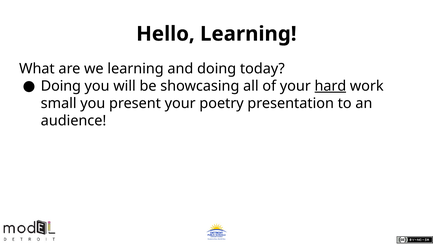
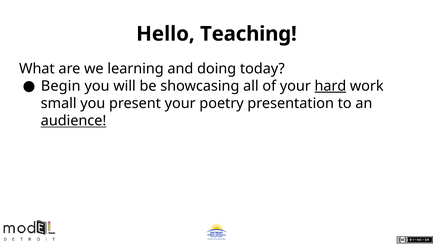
Hello Learning: Learning -> Teaching (248, 34)
Doing: Doing -> Begin (61, 86)
audience underline: none -> present (74, 121)
